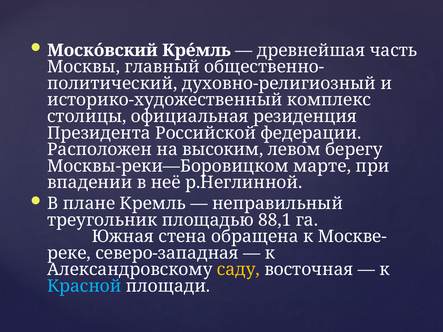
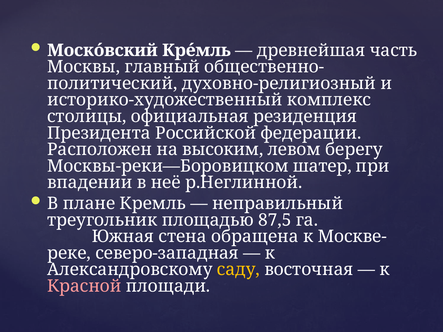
марте: марте -> шатер (322, 166)
88,1: 88,1 -> 87,5 (275, 220)
Красной colour: light blue -> pink (84, 286)
